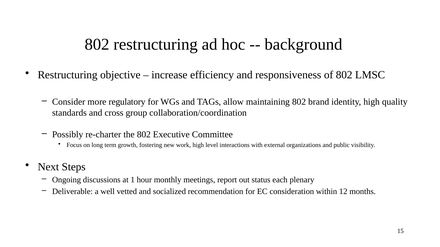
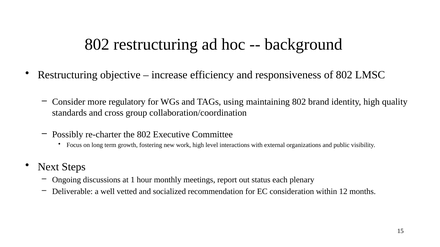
allow: allow -> using (233, 102)
